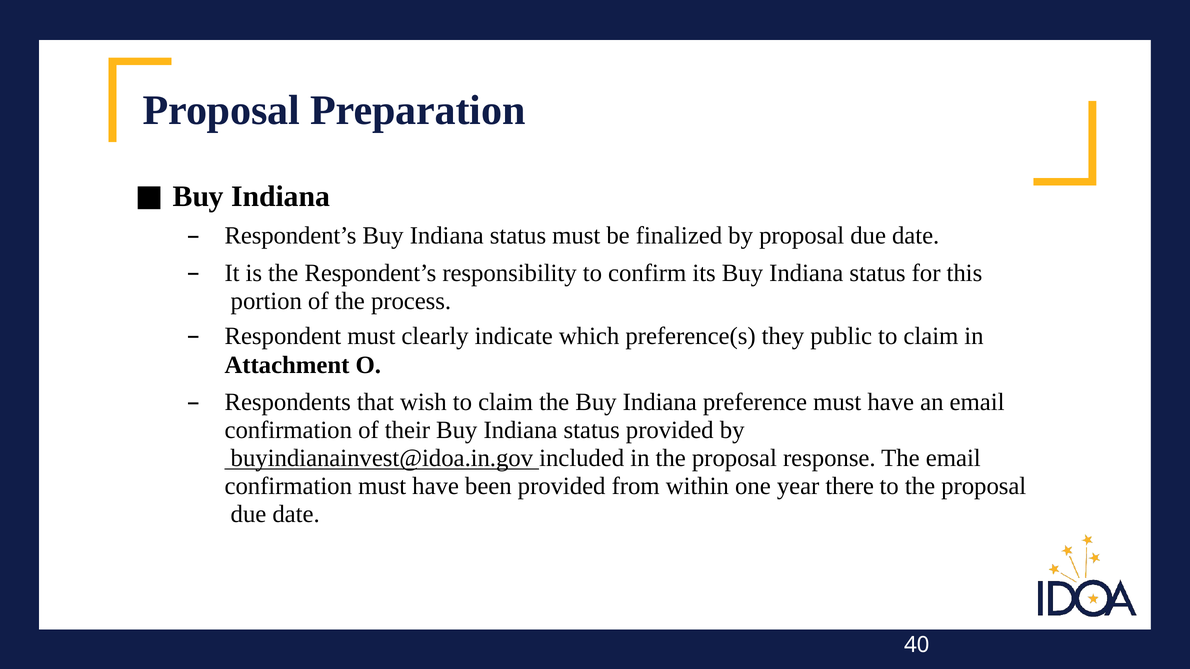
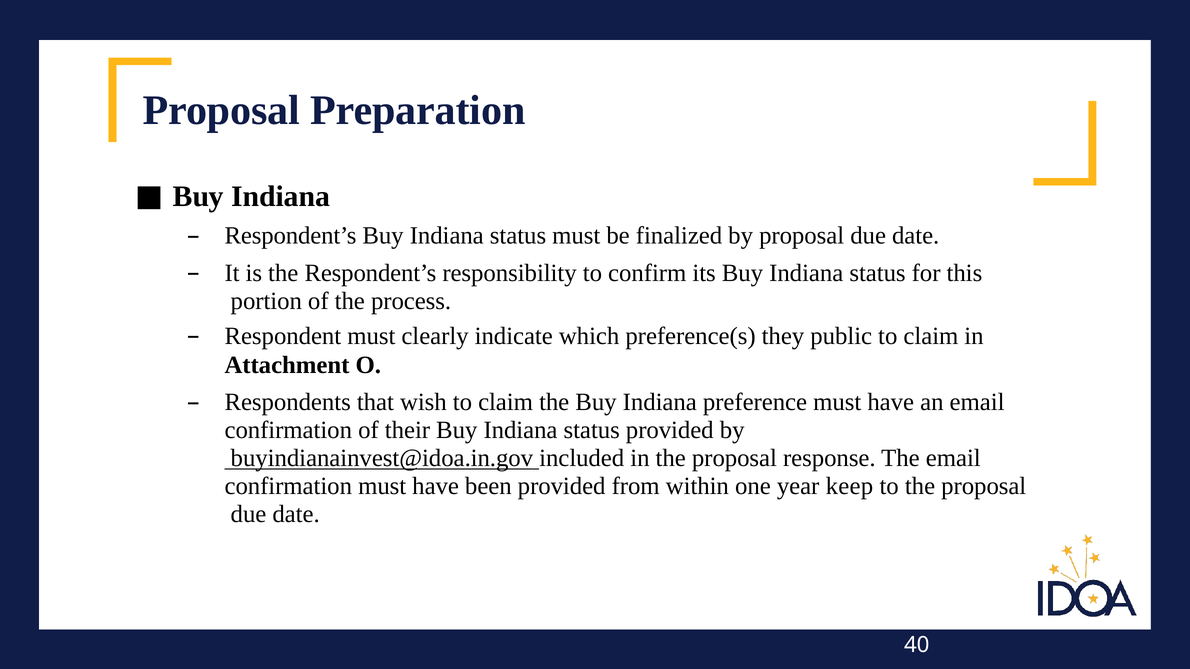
there: there -> keep (849, 486)
